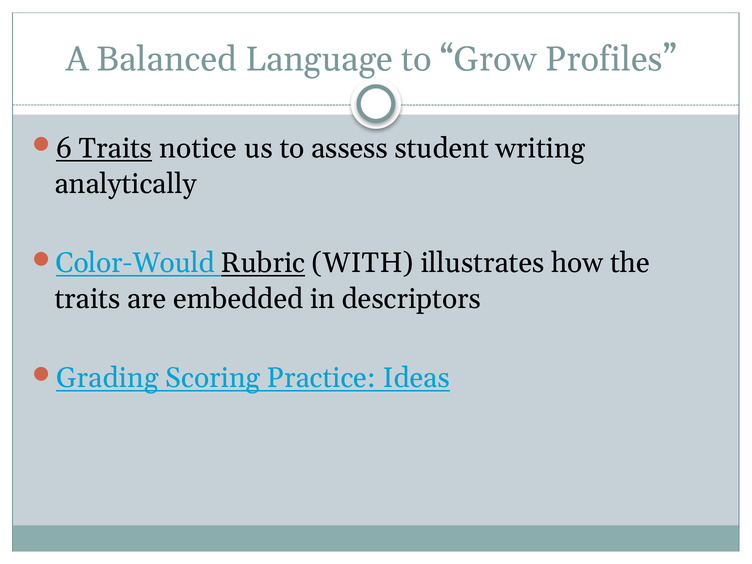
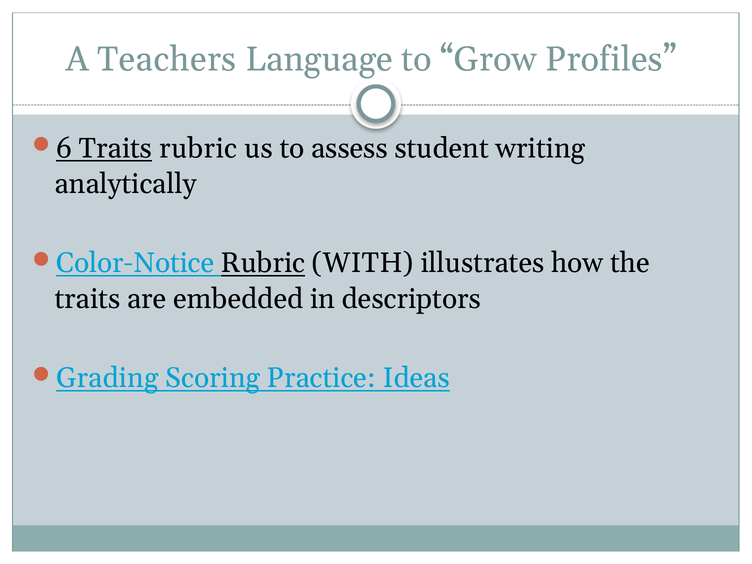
Balanced: Balanced -> Teachers (167, 59)
Traits notice: notice -> rubric (198, 148)
Color-Would: Color-Would -> Color-Notice (135, 263)
